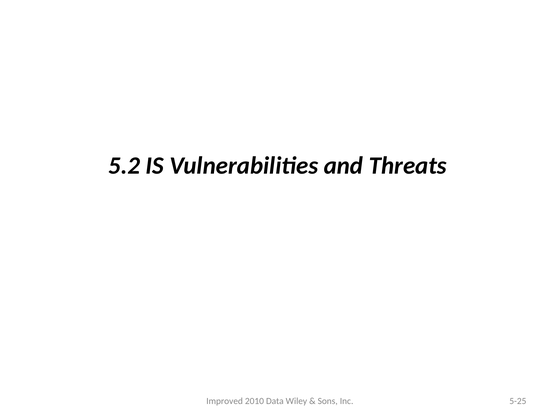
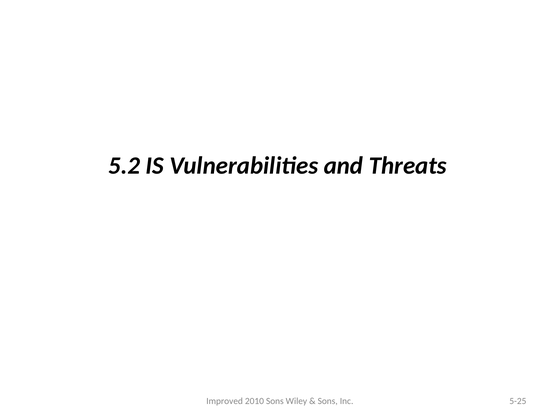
2010 Data: Data -> Sons (275, 401)
